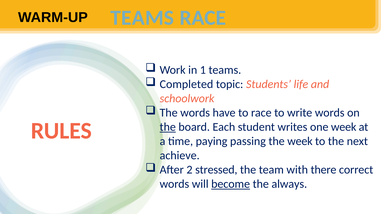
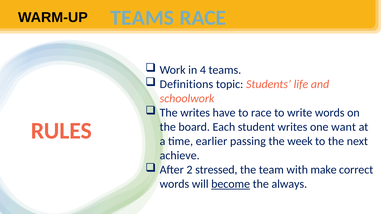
1: 1 -> 4 (203, 70)
Completed: Completed -> Definitions (186, 84)
The words: words -> writes (195, 113)
the underline: present -> none (168, 127)
one week: week -> want (344, 127)
paying: paying -> earlier (211, 141)
there: there -> make (324, 170)
